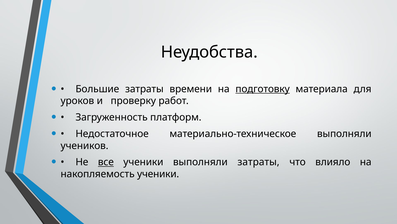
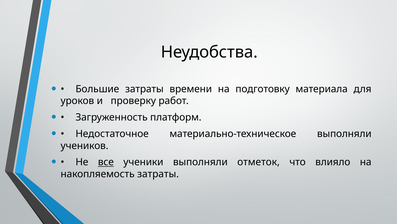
подготовку underline: present -> none (263, 89)
выполняли затраты: затраты -> отметок (259, 162)
накопляемость ученики: ученики -> затраты (158, 174)
